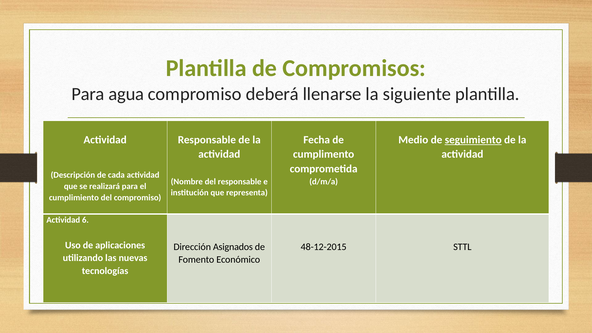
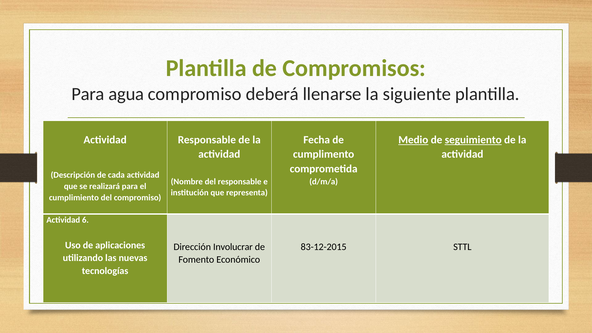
Medio underline: none -> present (413, 140)
Asignados: Asignados -> Involucrar (233, 247)
48-12-2015: 48-12-2015 -> 83-12-2015 (324, 247)
